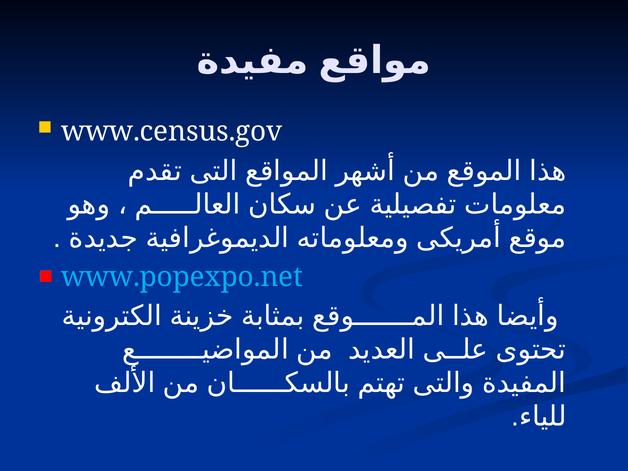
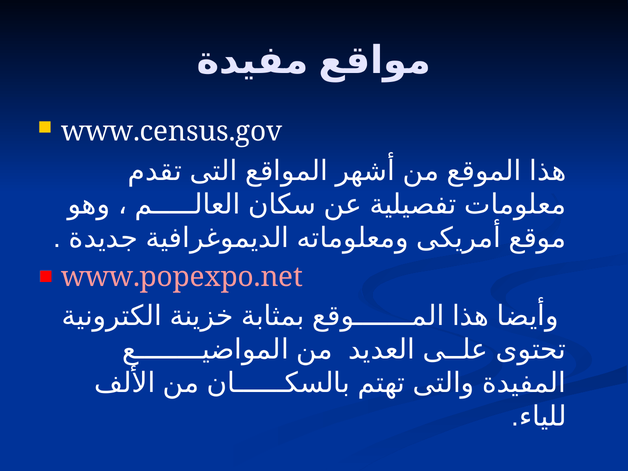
www.popexpo.net colour: light blue -> pink (182, 277)
